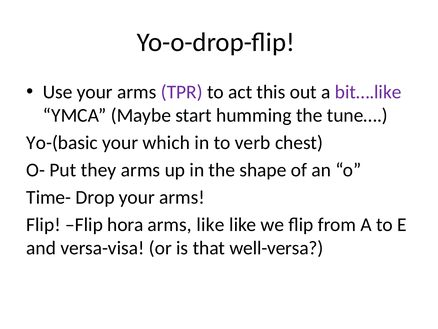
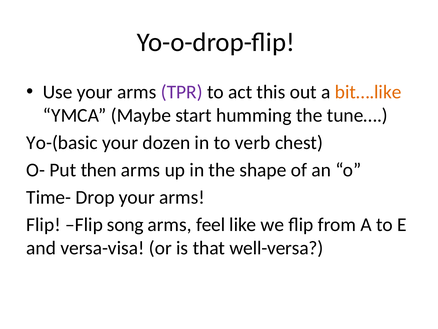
bit….like colour: purple -> orange (368, 92)
which: which -> dozen (166, 143)
they: they -> then (99, 170)
hora: hora -> song (125, 224)
arms like: like -> feel (211, 224)
